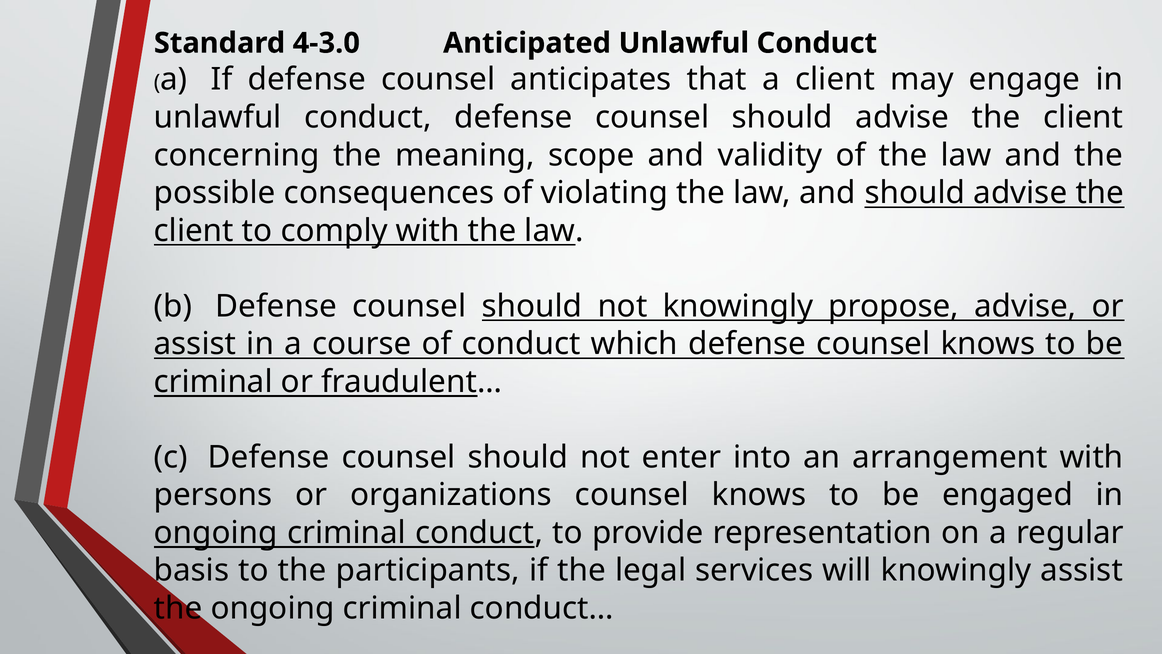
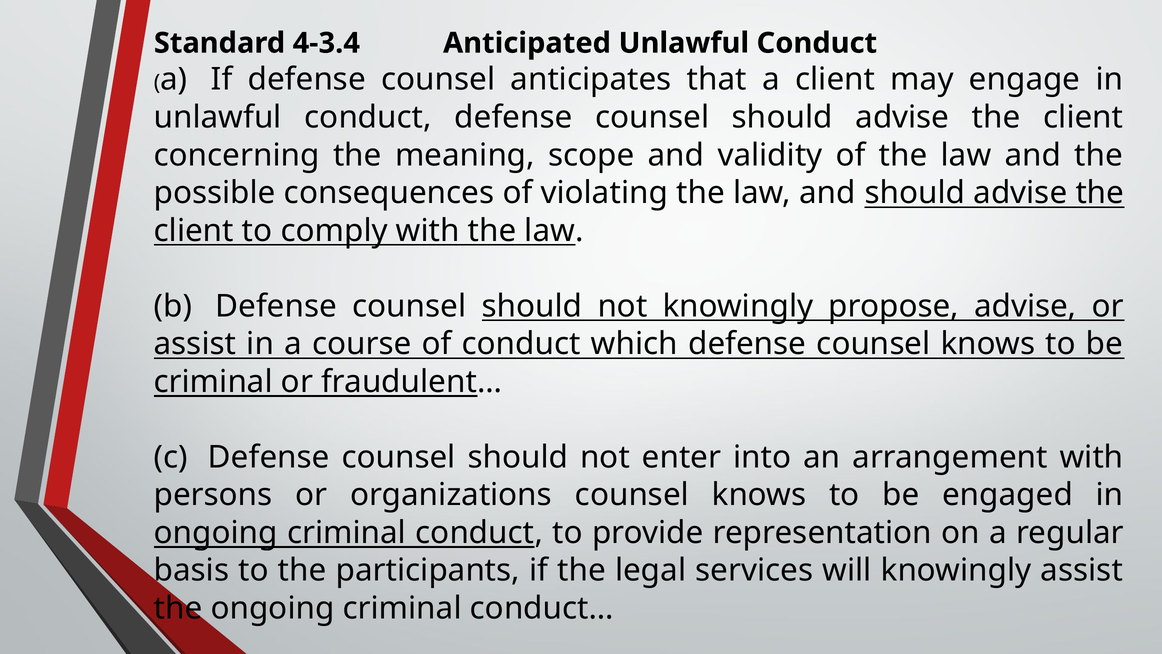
4-3.0: 4-3.0 -> 4-3.4 (326, 43)
